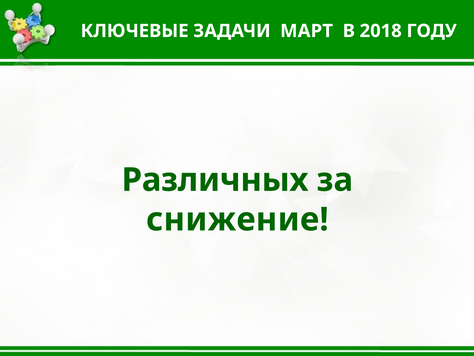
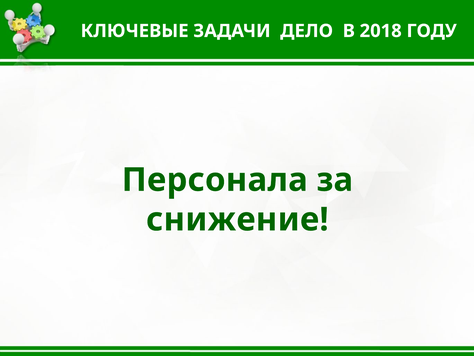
МАРТ: МАРТ -> ДЕЛО (307, 31)
Различных: Различных -> Персонала (215, 180)
